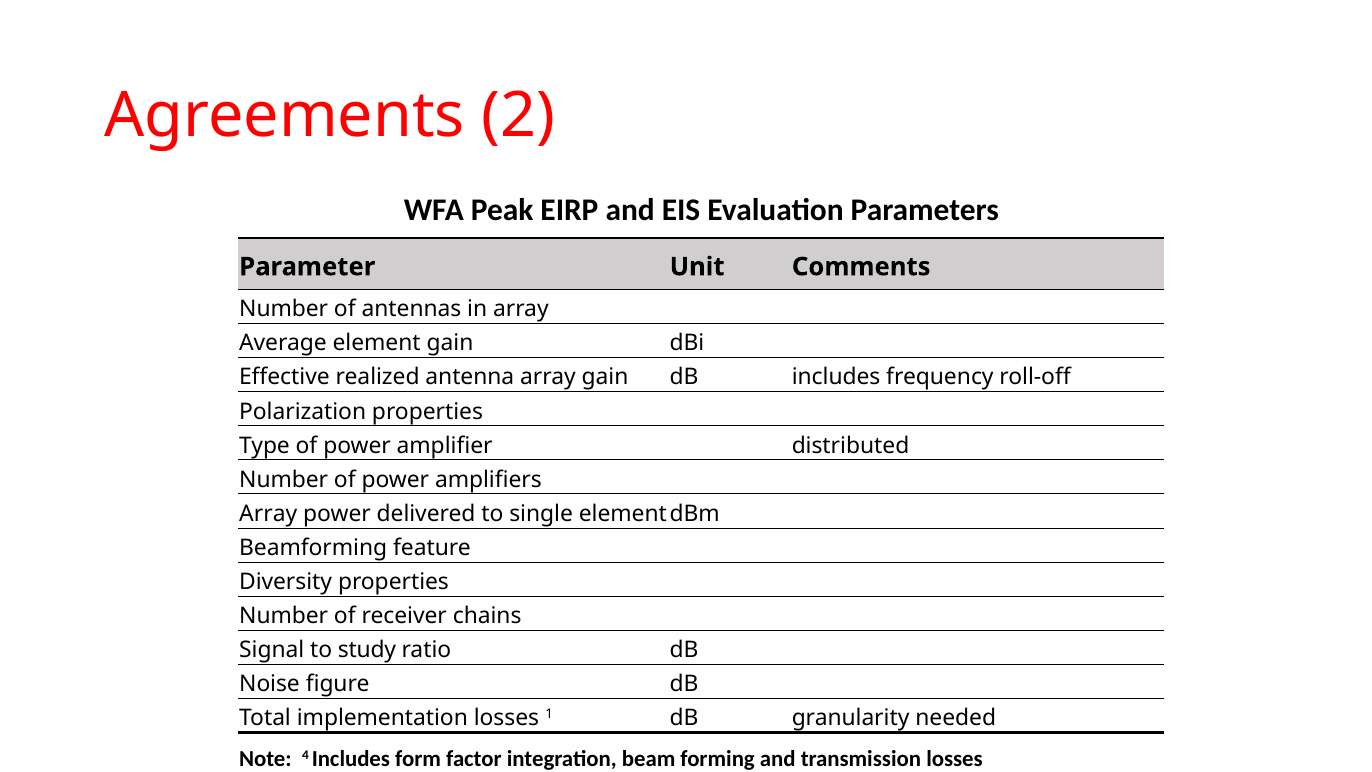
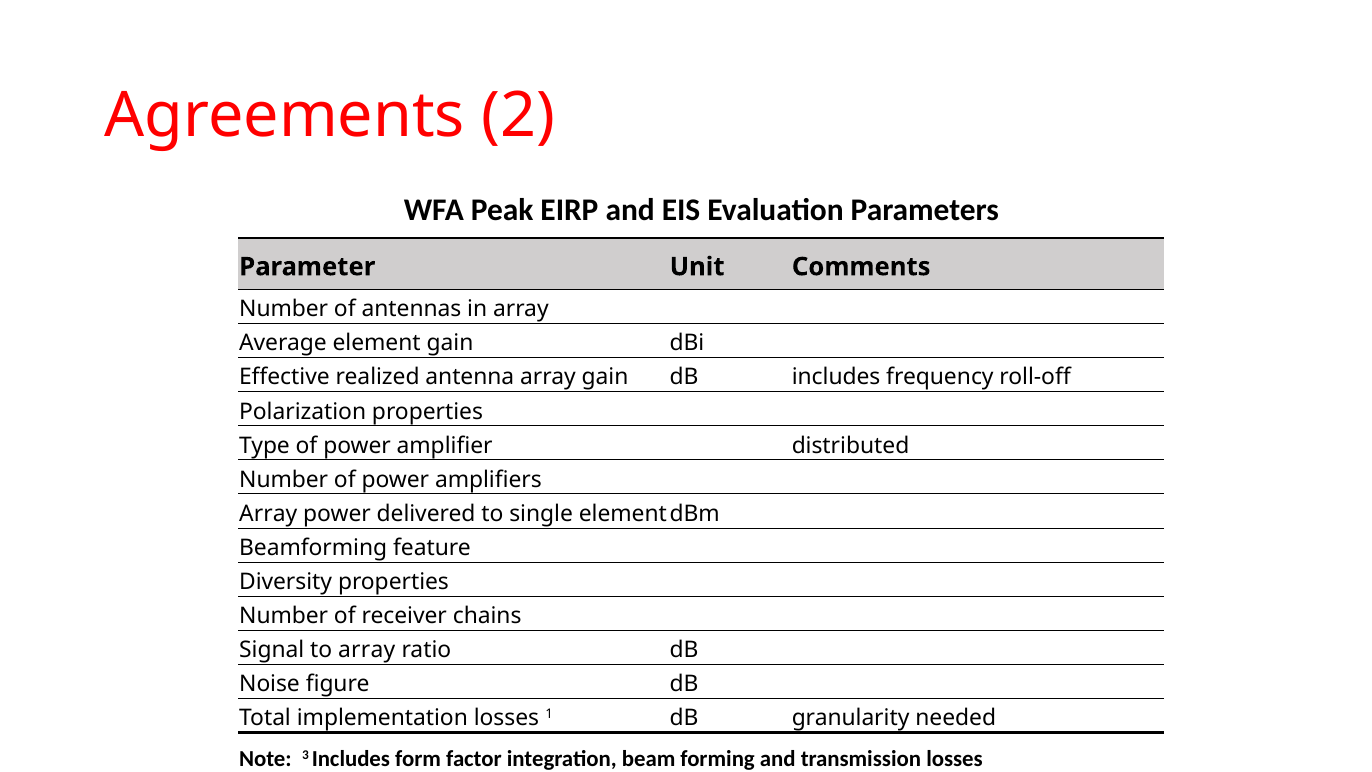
to study: study -> array (367, 650)
4: 4 -> 3 (306, 755)
